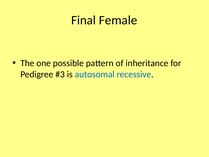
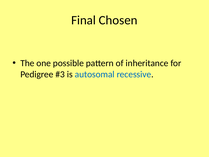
Female: Female -> Chosen (118, 20)
